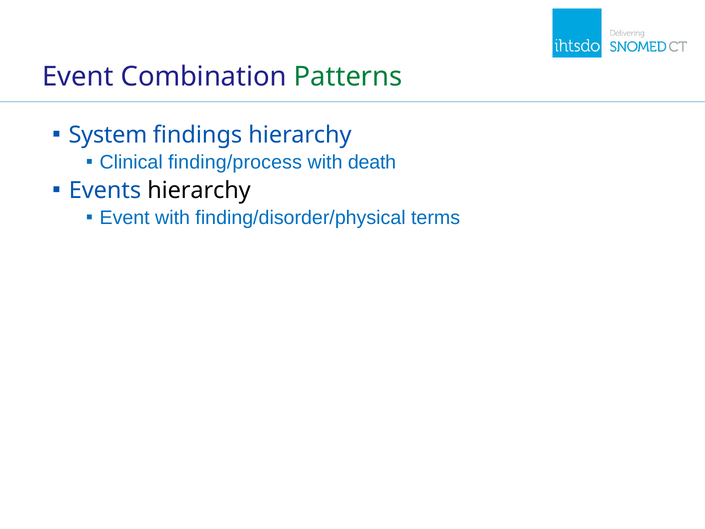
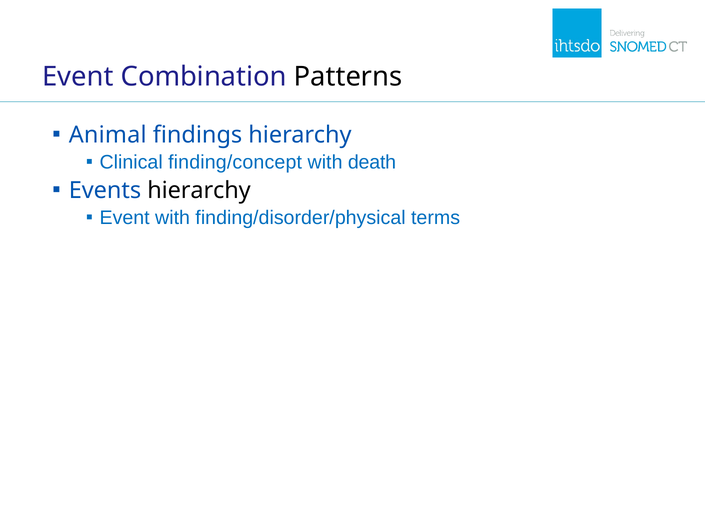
Patterns colour: green -> black (348, 77)
System: System -> Animal (108, 135)
finding/process: finding/process -> finding/concept (235, 162)
